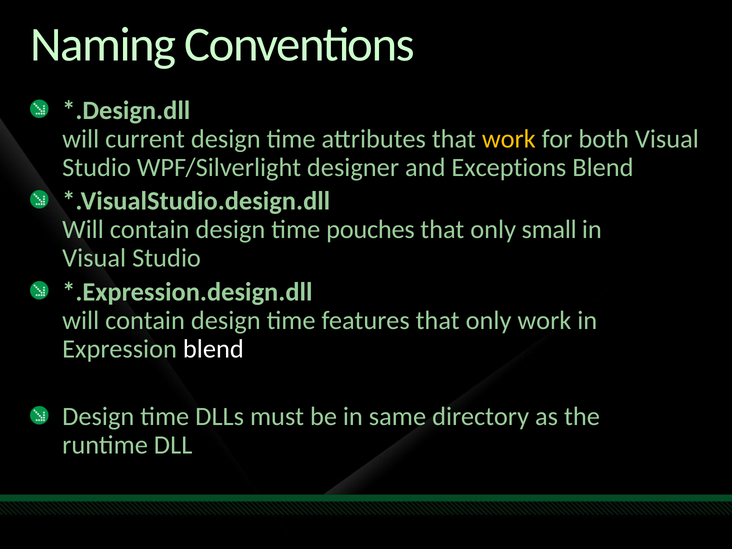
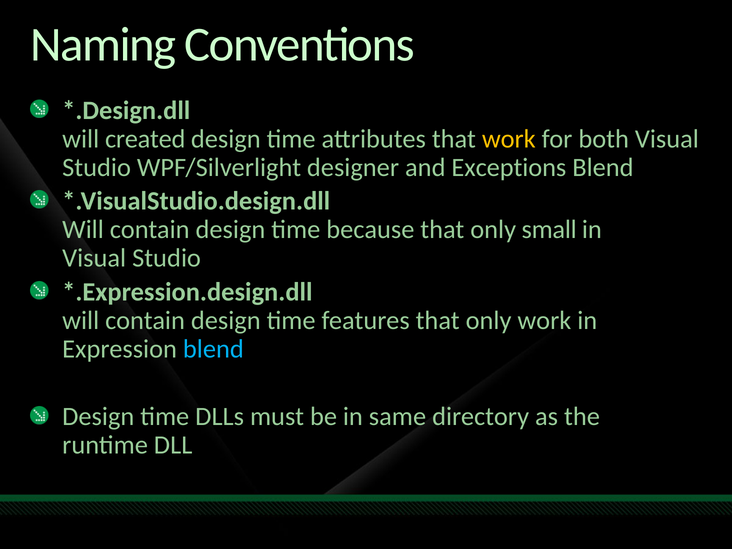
current: current -> created (145, 139)
pouches: pouches -> because (370, 230)
blend colour: white -> light blue (213, 349)
